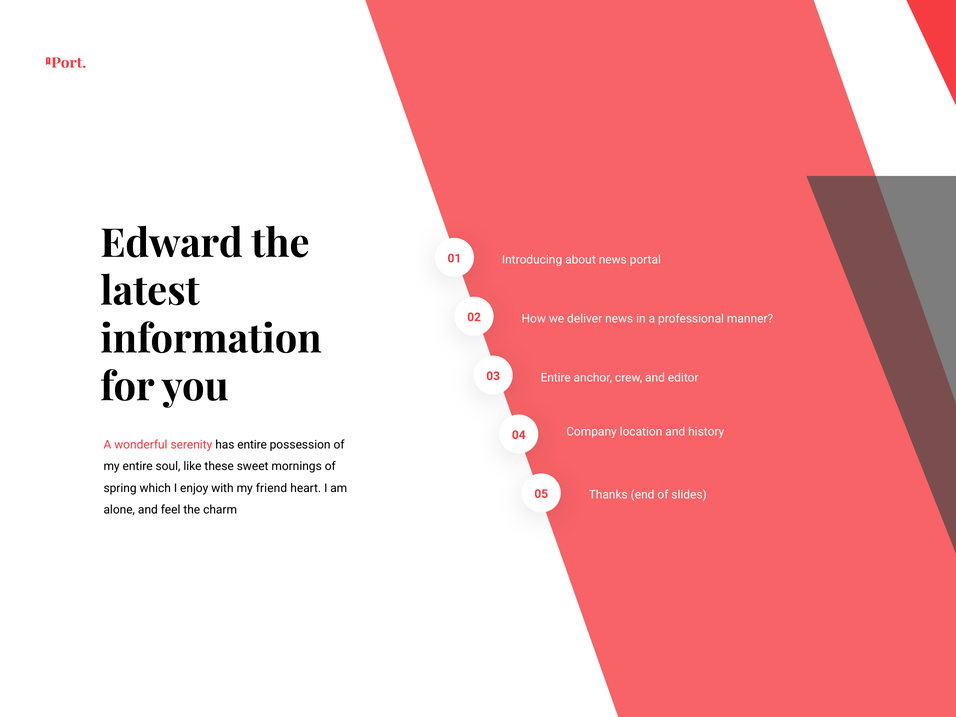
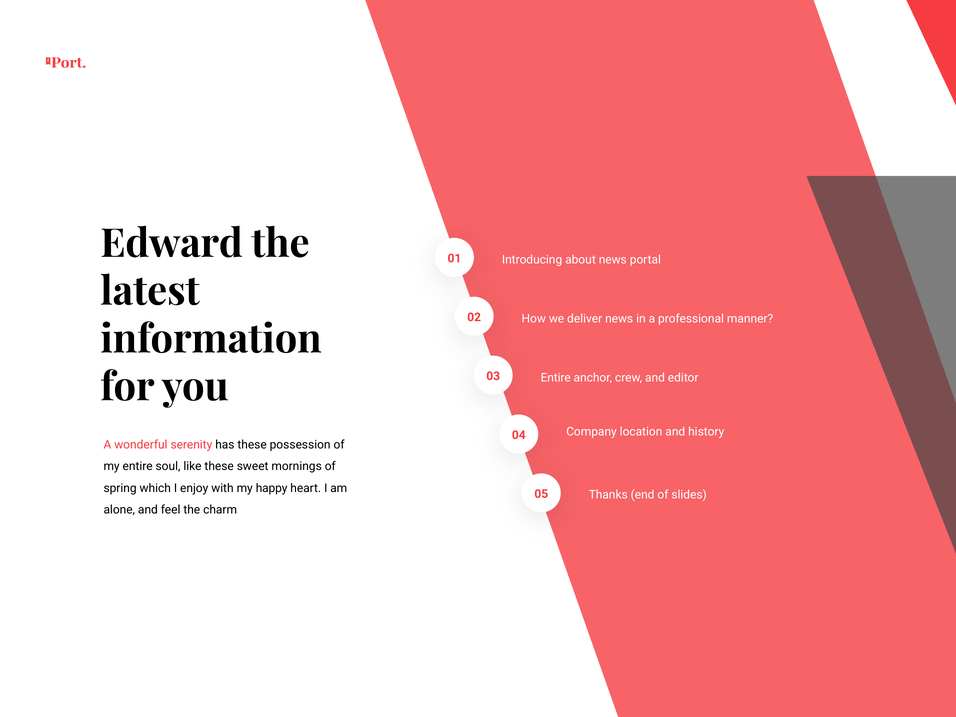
has entire: entire -> these (252, 445)
friend: friend -> happy (272, 488)
